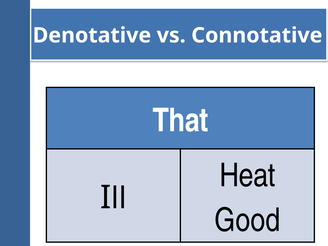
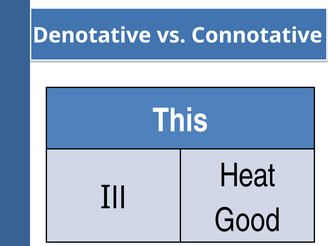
That: That -> This (180, 120)
